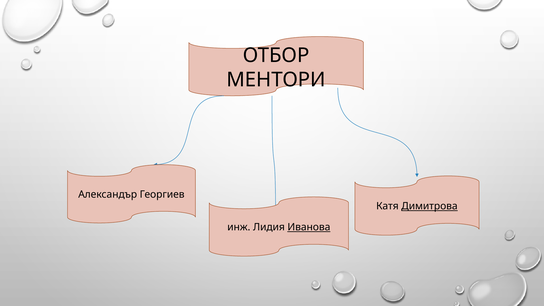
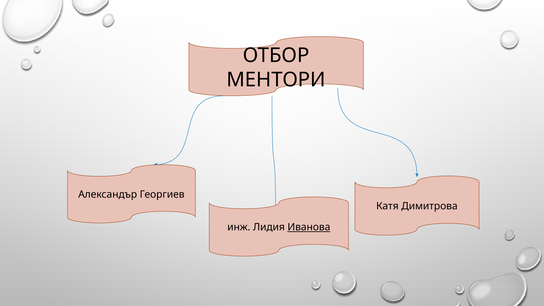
Димитрова underline: present -> none (429, 206)
